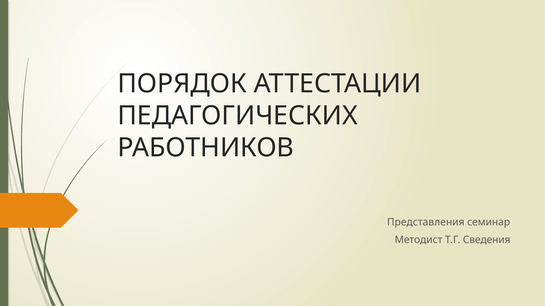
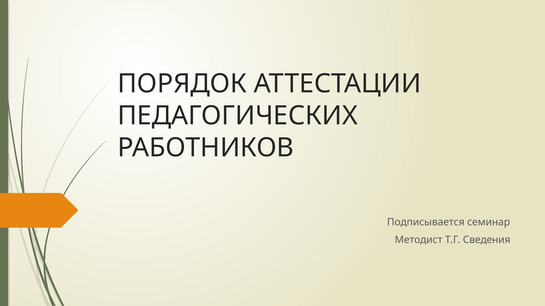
Представления: Представления -> Подписывается (426, 222)
